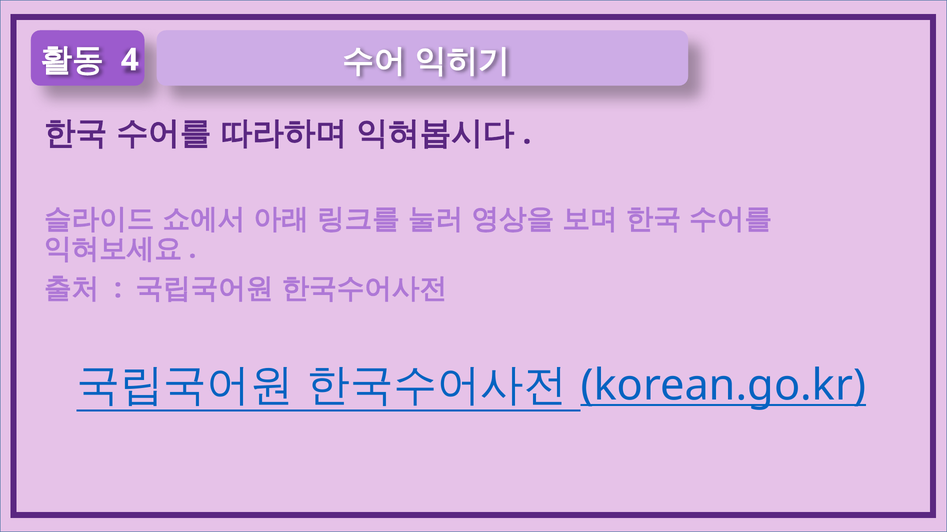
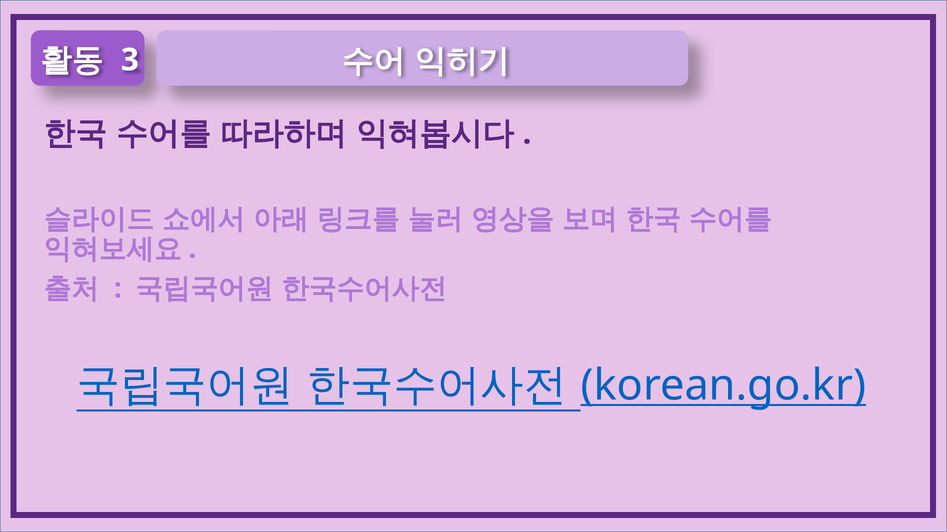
4: 4 -> 3 (130, 60)
